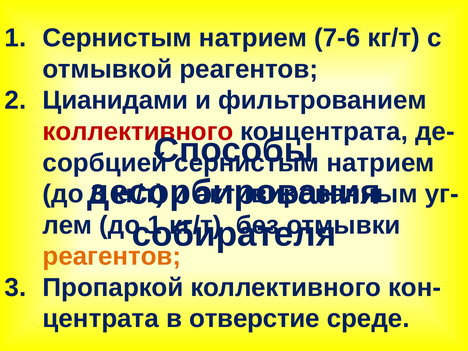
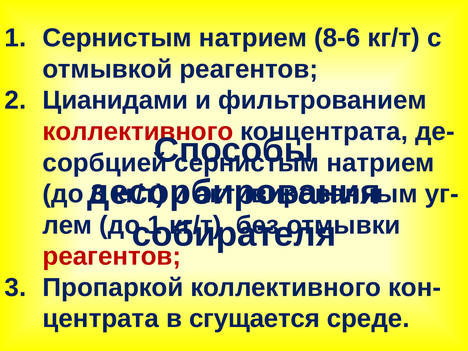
7-6: 7-6 -> 8-6 (337, 38)
реагентов colour: orange -> red (112, 256)
отверстие: отверстие -> сгущается (254, 319)
